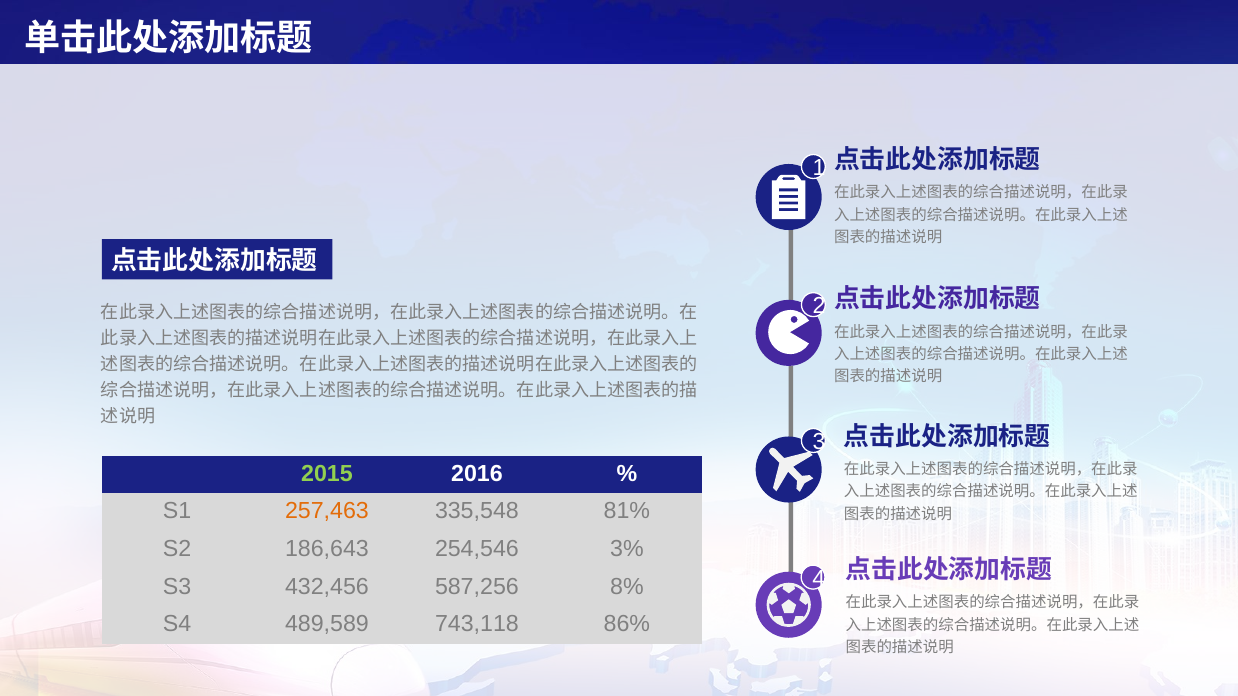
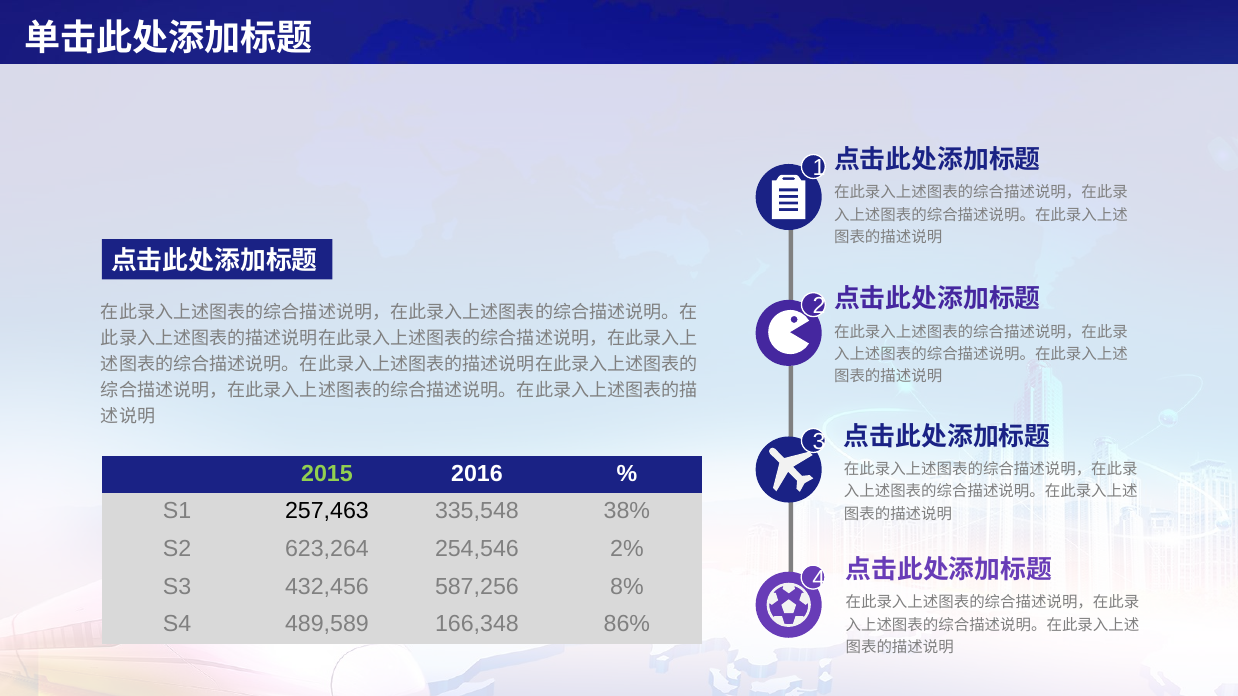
257,463 colour: orange -> black (327, 511)
81%: 81% -> 38% (627, 511)
186,643: 186,643 -> 623,264 (327, 549)
3%: 3% -> 2% (627, 549)
743,118: 743,118 -> 166,348 (477, 624)
